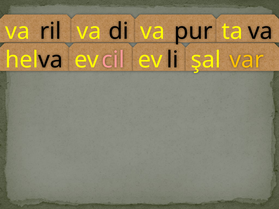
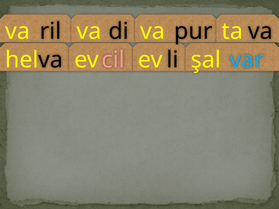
var colour: yellow -> light blue (247, 60)
